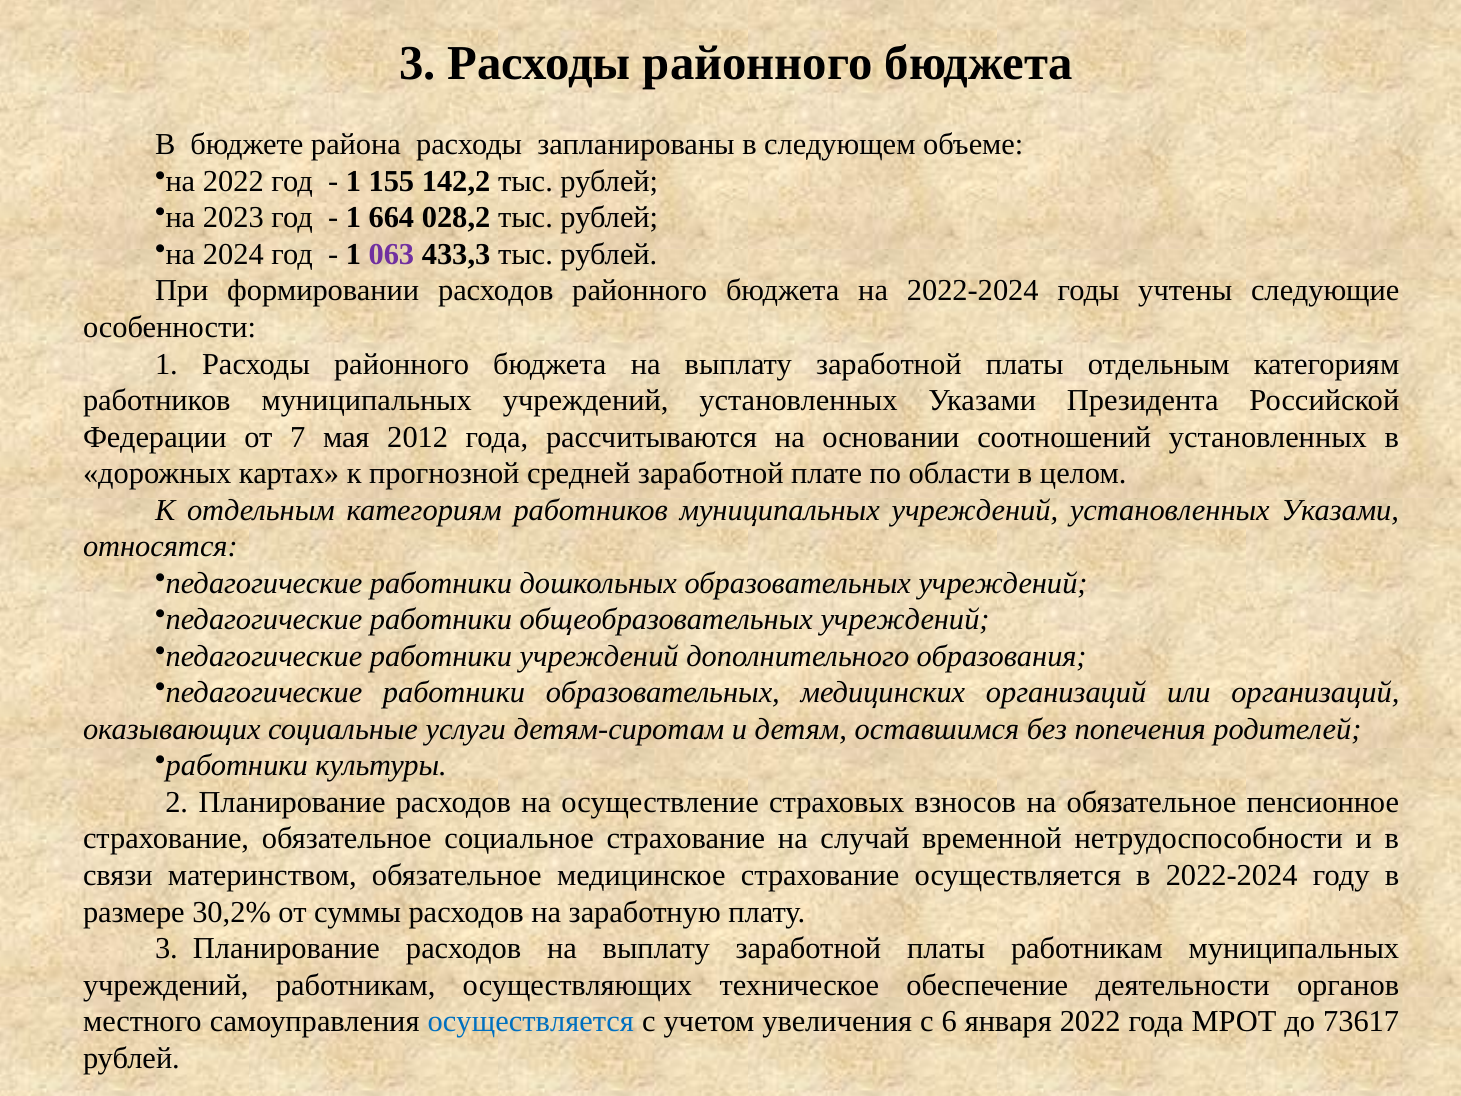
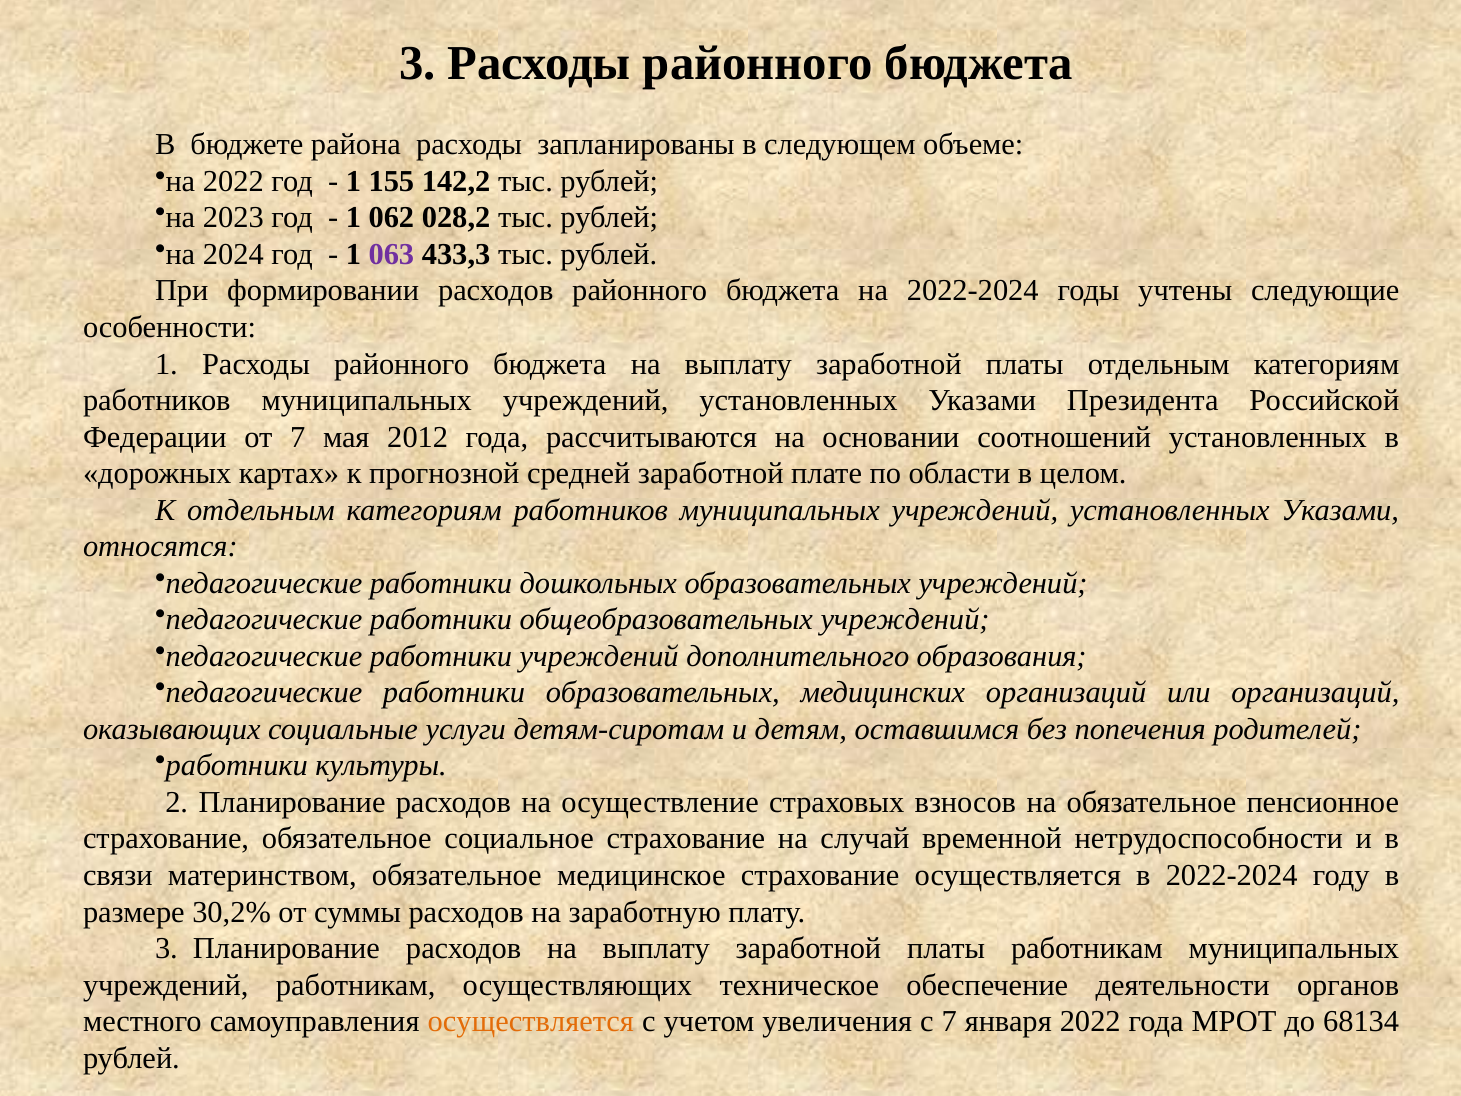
664: 664 -> 062 (391, 218)
осуществляется colour: blue -> orange (531, 1021)
с 6: 6 -> 7 (949, 1021)
73617: 73617 -> 68134 (1361, 1021)
